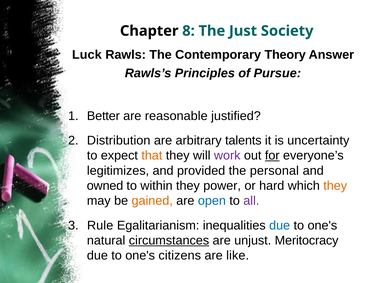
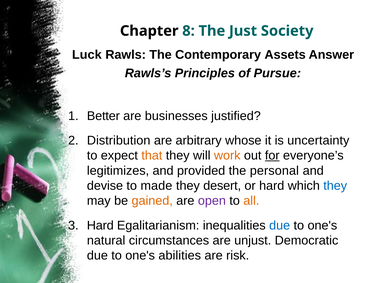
Theory: Theory -> Assets (285, 55)
reasonable: reasonable -> businesses (176, 116)
talents: talents -> whose (243, 140)
work colour: purple -> orange (227, 155)
owned: owned -> devise (105, 186)
within: within -> made (156, 186)
power: power -> desert (222, 186)
they colour: orange -> blue (335, 186)
open colour: blue -> purple (212, 201)
all colour: purple -> orange (251, 201)
Rule: Rule -> Hard (100, 225)
circumstances underline: present -> none (169, 240)
Meritocracy: Meritocracy -> Democratic (307, 240)
citizens: citizens -> abilities (180, 255)
like: like -> risk (238, 255)
